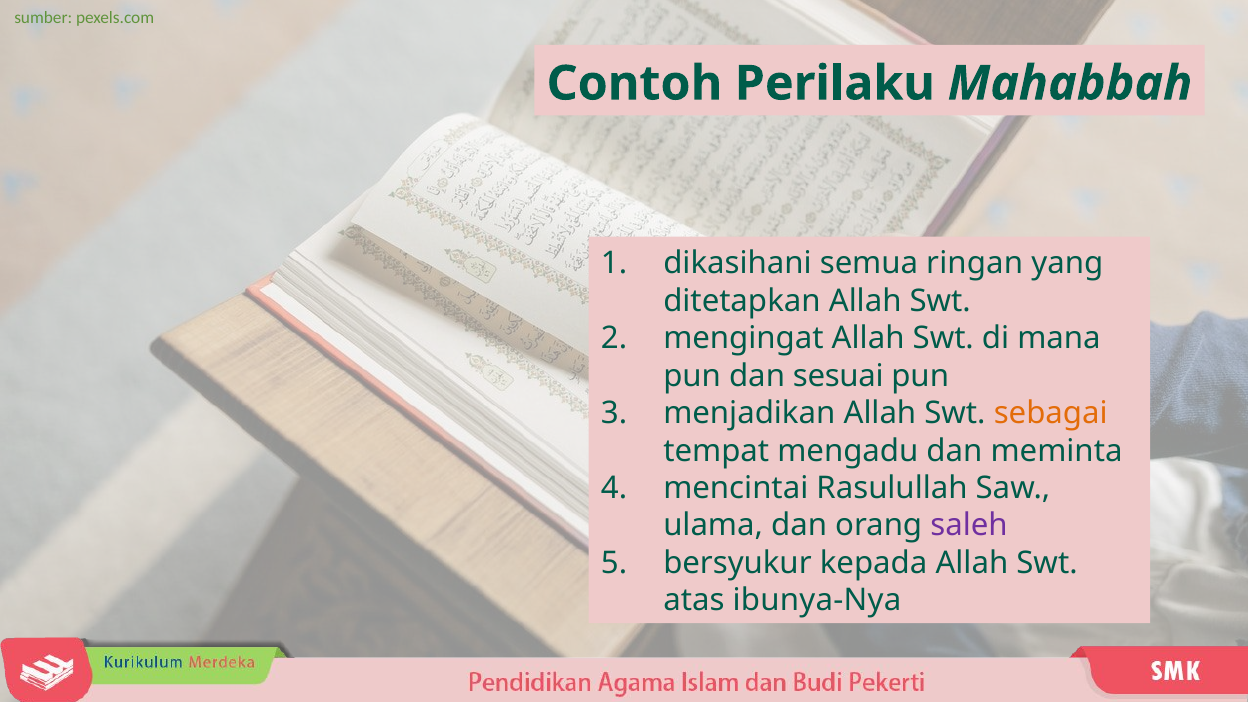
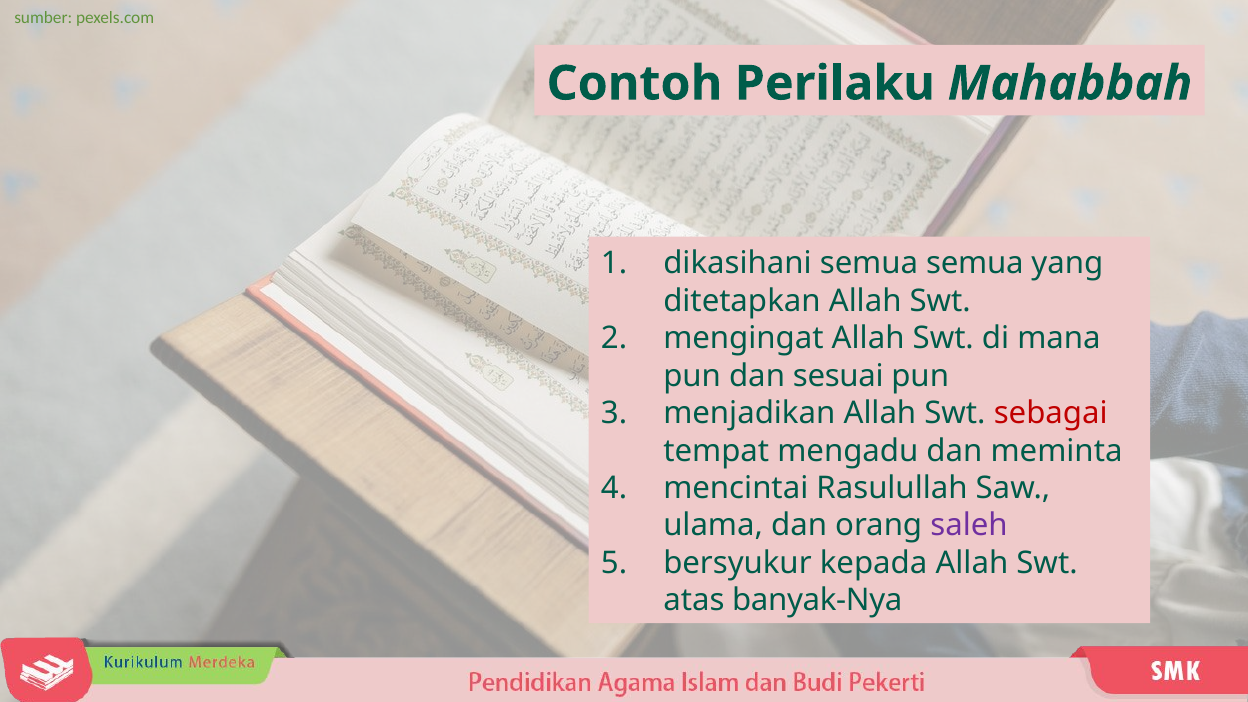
semua ringan: ringan -> semua (975, 264)
sebagai colour: orange -> red (1051, 413)
ibunya-Nya: ibunya-Nya -> banyak-Nya (817, 601)
